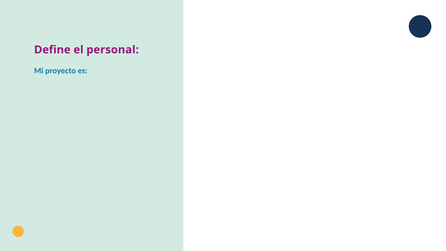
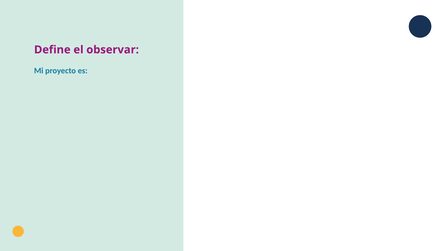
personal: personal -> observar (113, 50)
